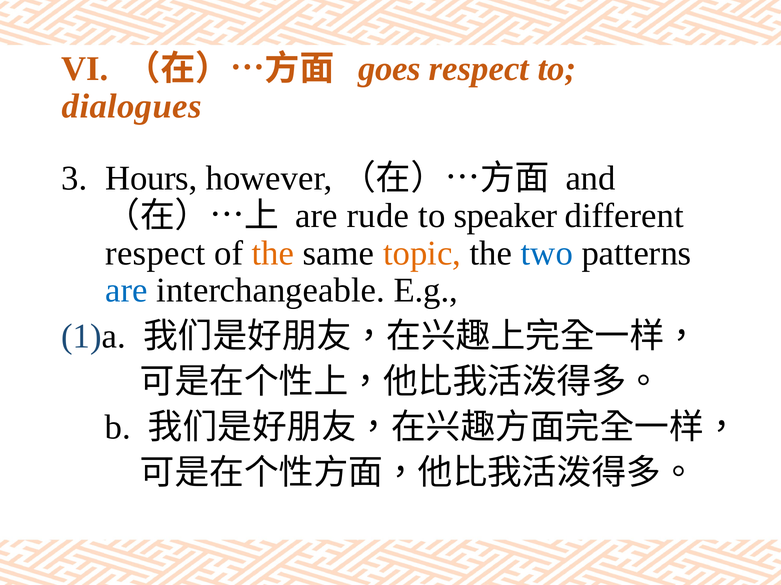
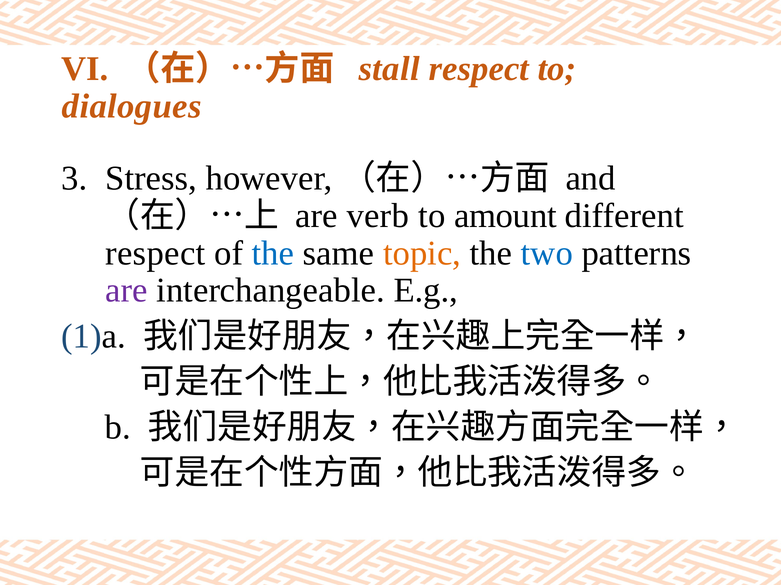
goes: goes -> stall (389, 69)
Hours: Hours -> Stress (151, 178)
rude: rude -> verb (378, 216)
speaker: speaker -> amount (505, 216)
the colour: orange -> blue (273, 253)
are colour: blue -> purple (127, 291)
